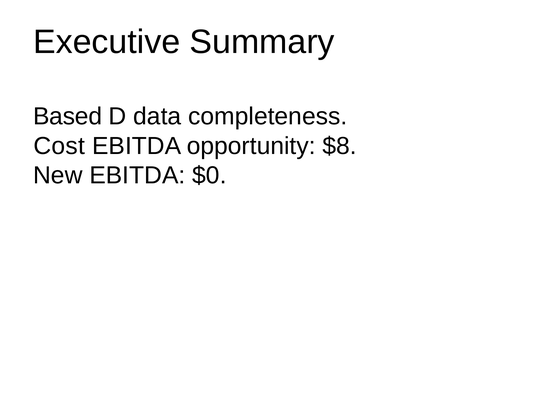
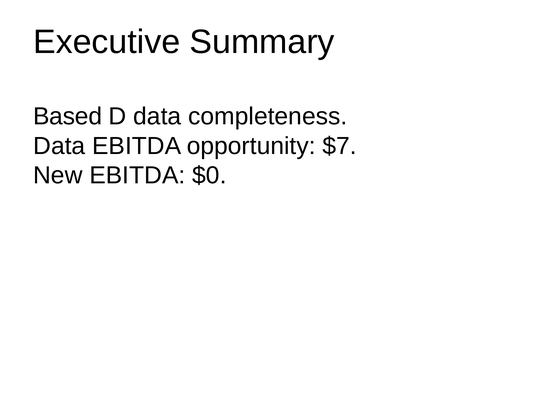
Cost: Cost -> Data (59, 146)
$8: $8 -> $7 (340, 146)
